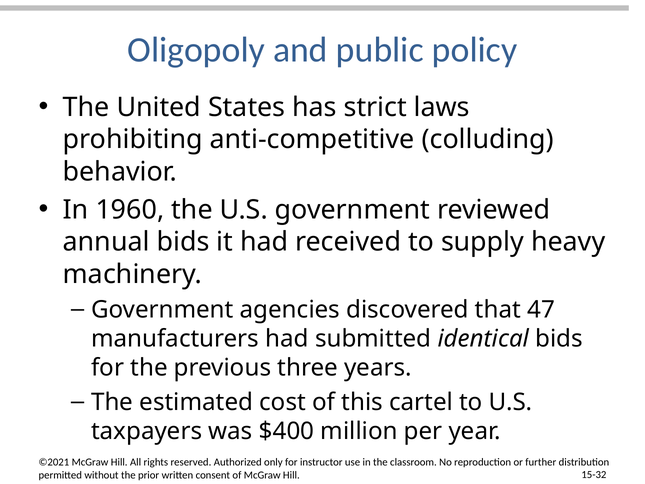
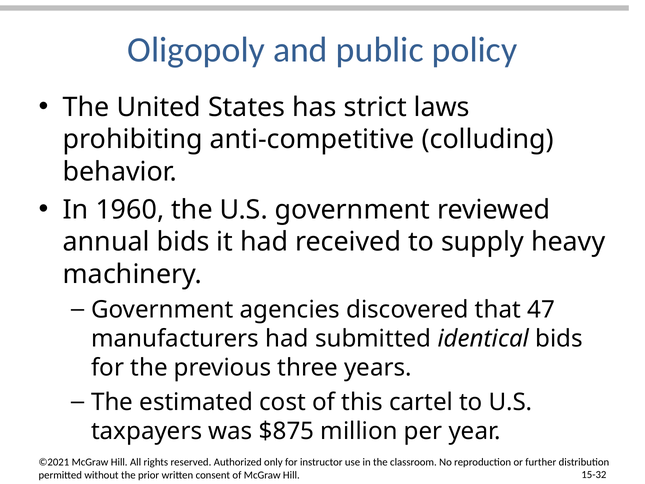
$400: $400 -> $875 (287, 431)
